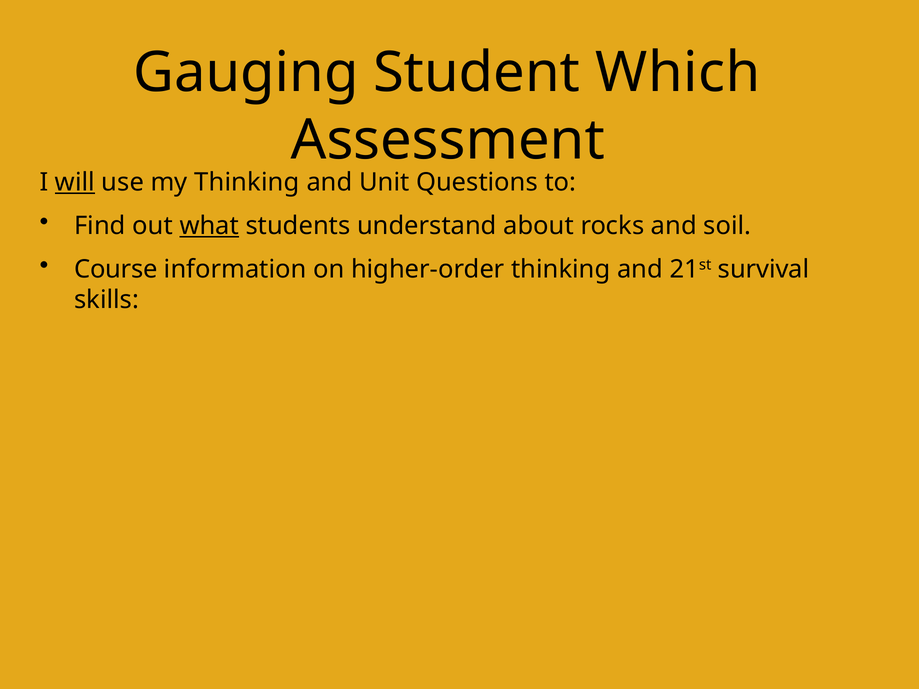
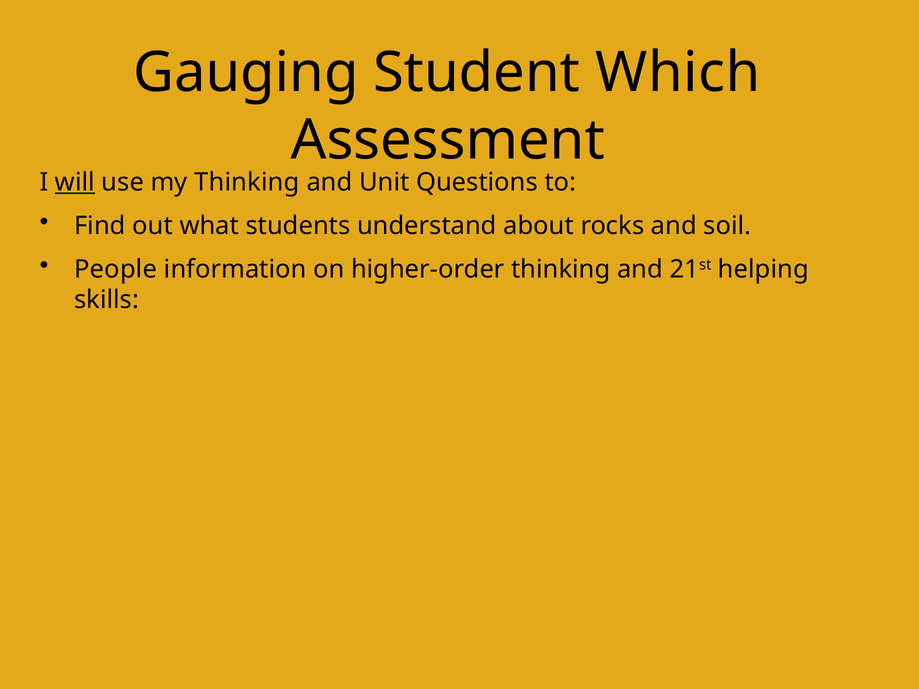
what underline: present -> none (209, 226)
Course: Course -> People (116, 269)
survival: survival -> helping (763, 269)
